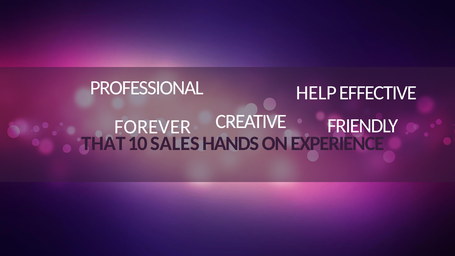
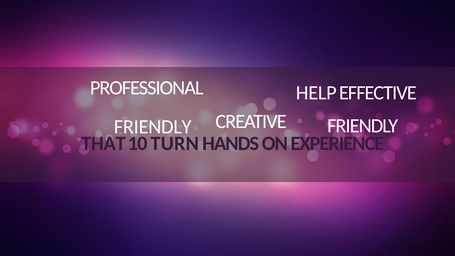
FOREVER: FOREVER -> FRIENDLY (153, 127)
SALES: SALES -> TURN (175, 143)
